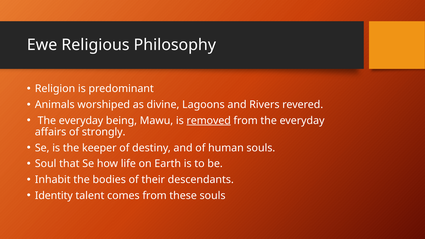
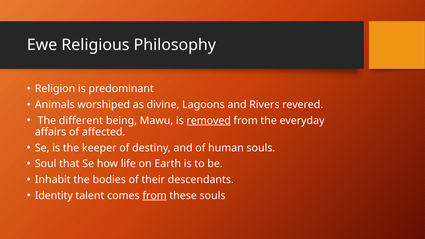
everyday: everyday -> different (81, 121)
strongly: strongly -> affected (104, 132)
from underline: none -> present (155, 196)
